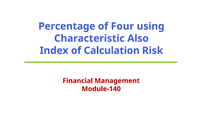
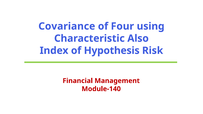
Percentage: Percentage -> Covariance (67, 26)
Calculation: Calculation -> Hypothesis (112, 51)
